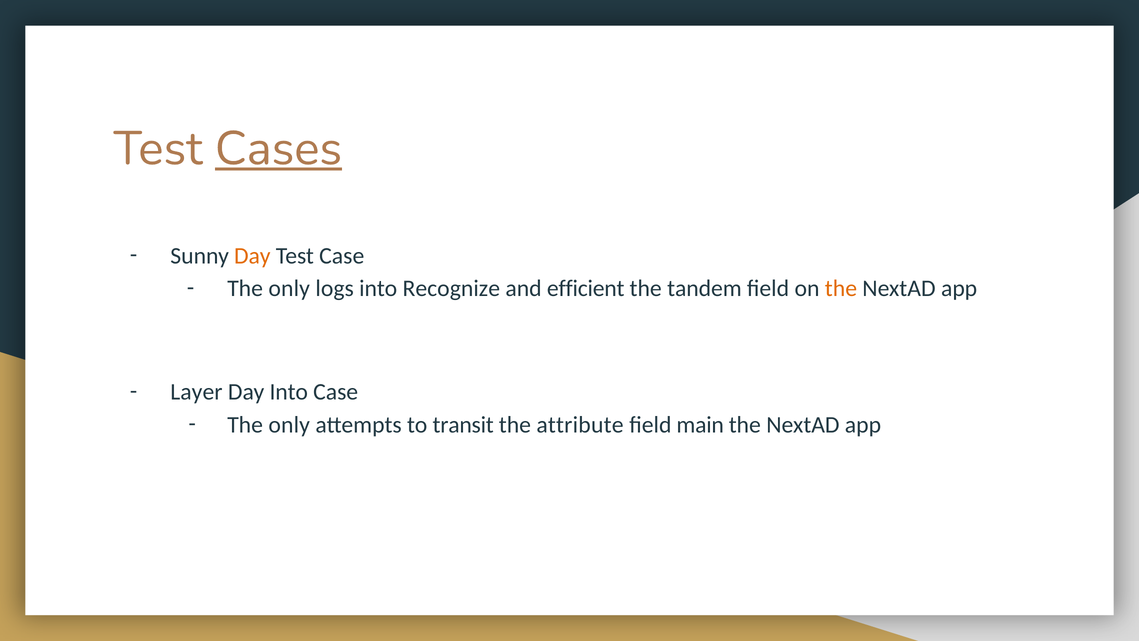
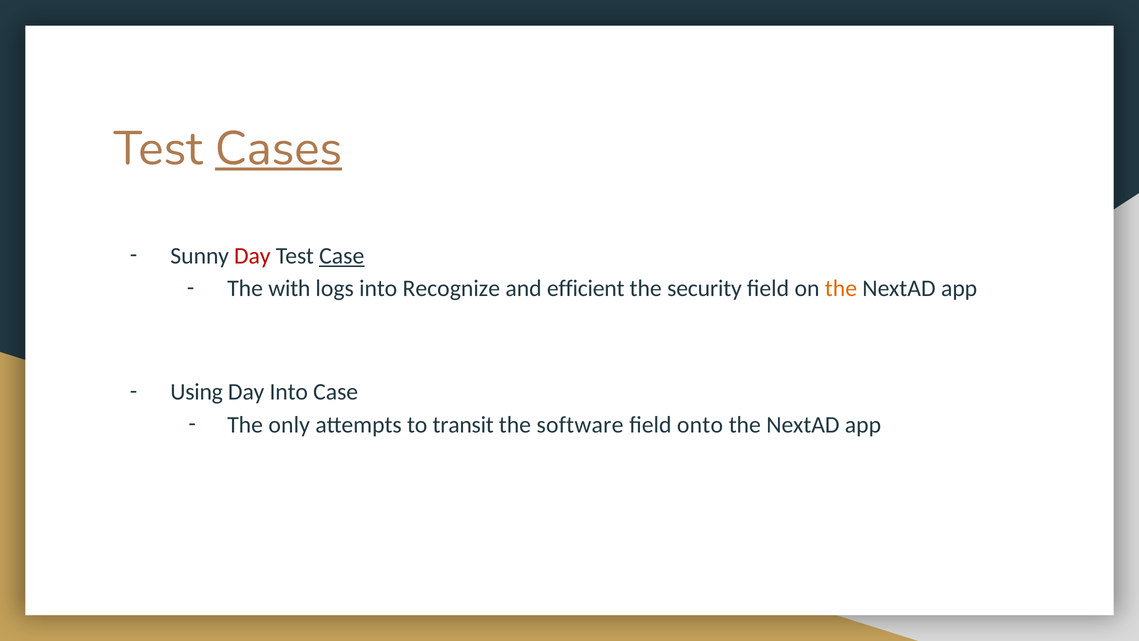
Day colour: orange -> red (252, 256)
Case underline: none -> present (342, 256)
only: only -> with (289, 289)
tandem: tandem -> security (704, 289)
Layer: Layer -> Using (197, 392)
attribute: attribute -> software (580, 425)
main: main -> onto (700, 425)
